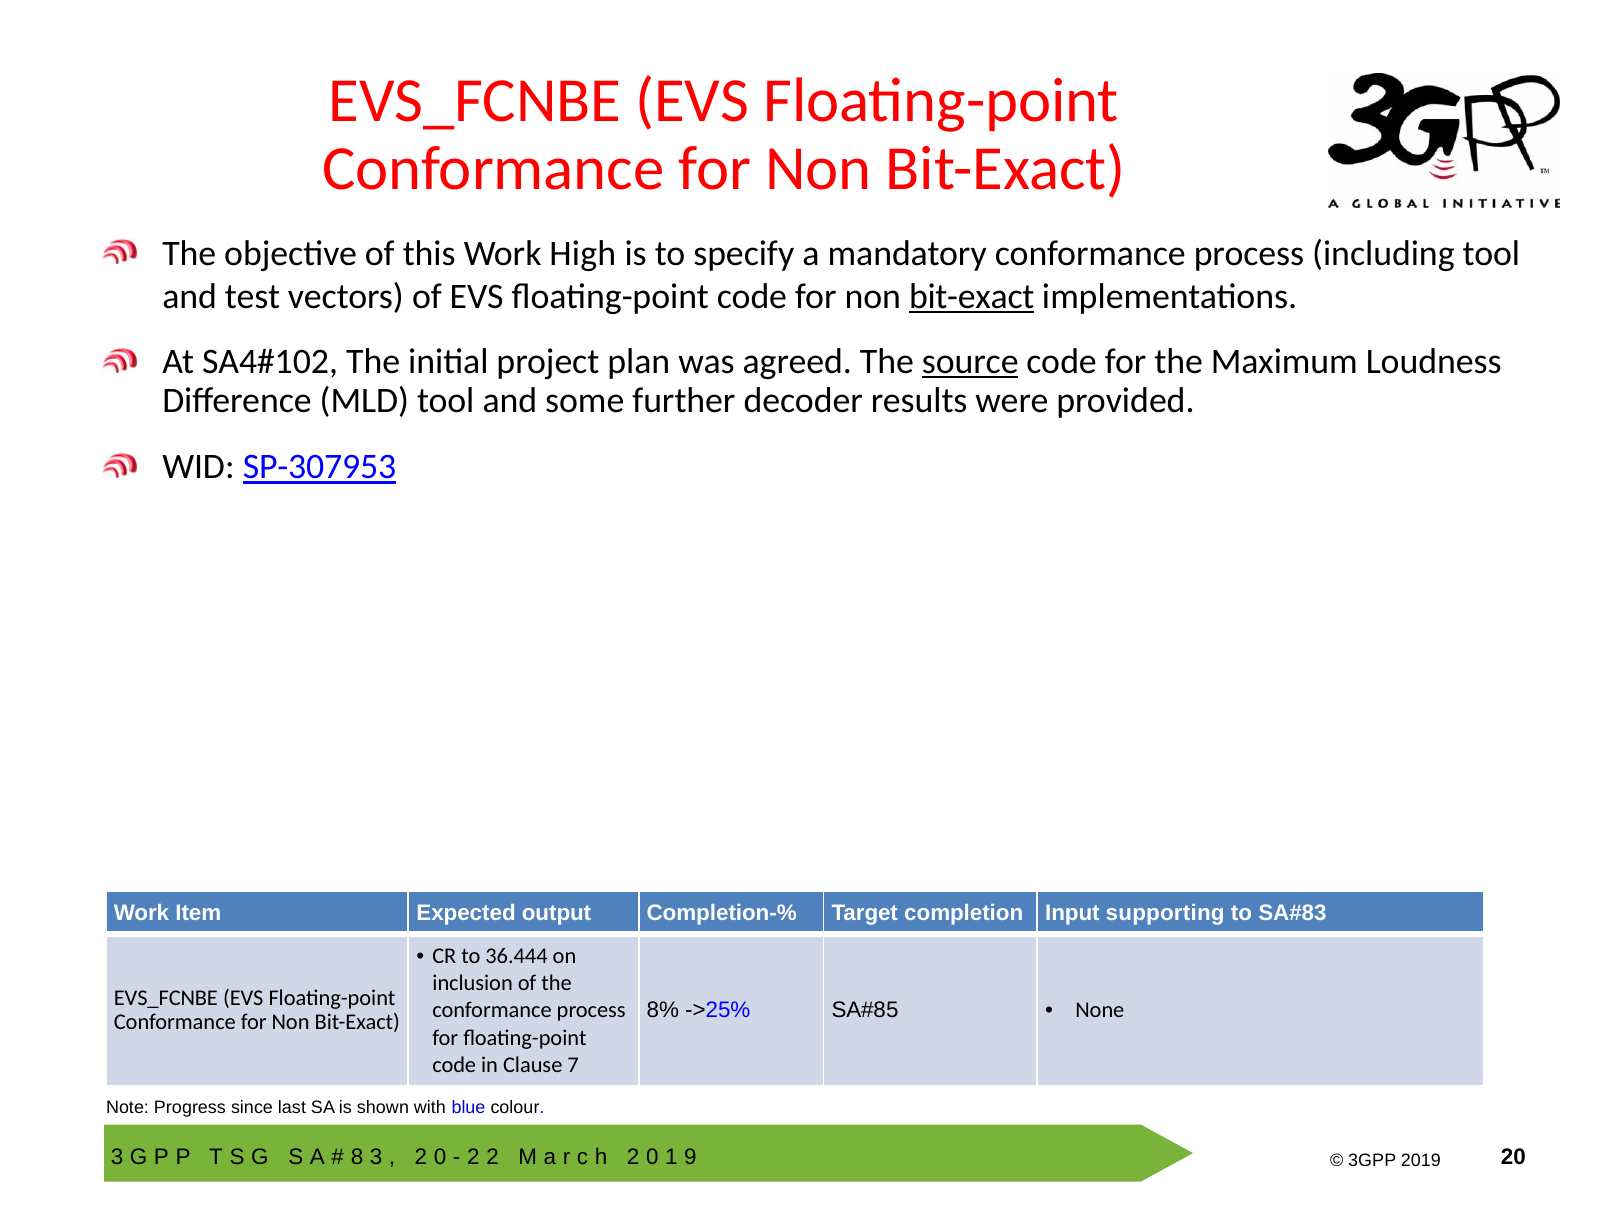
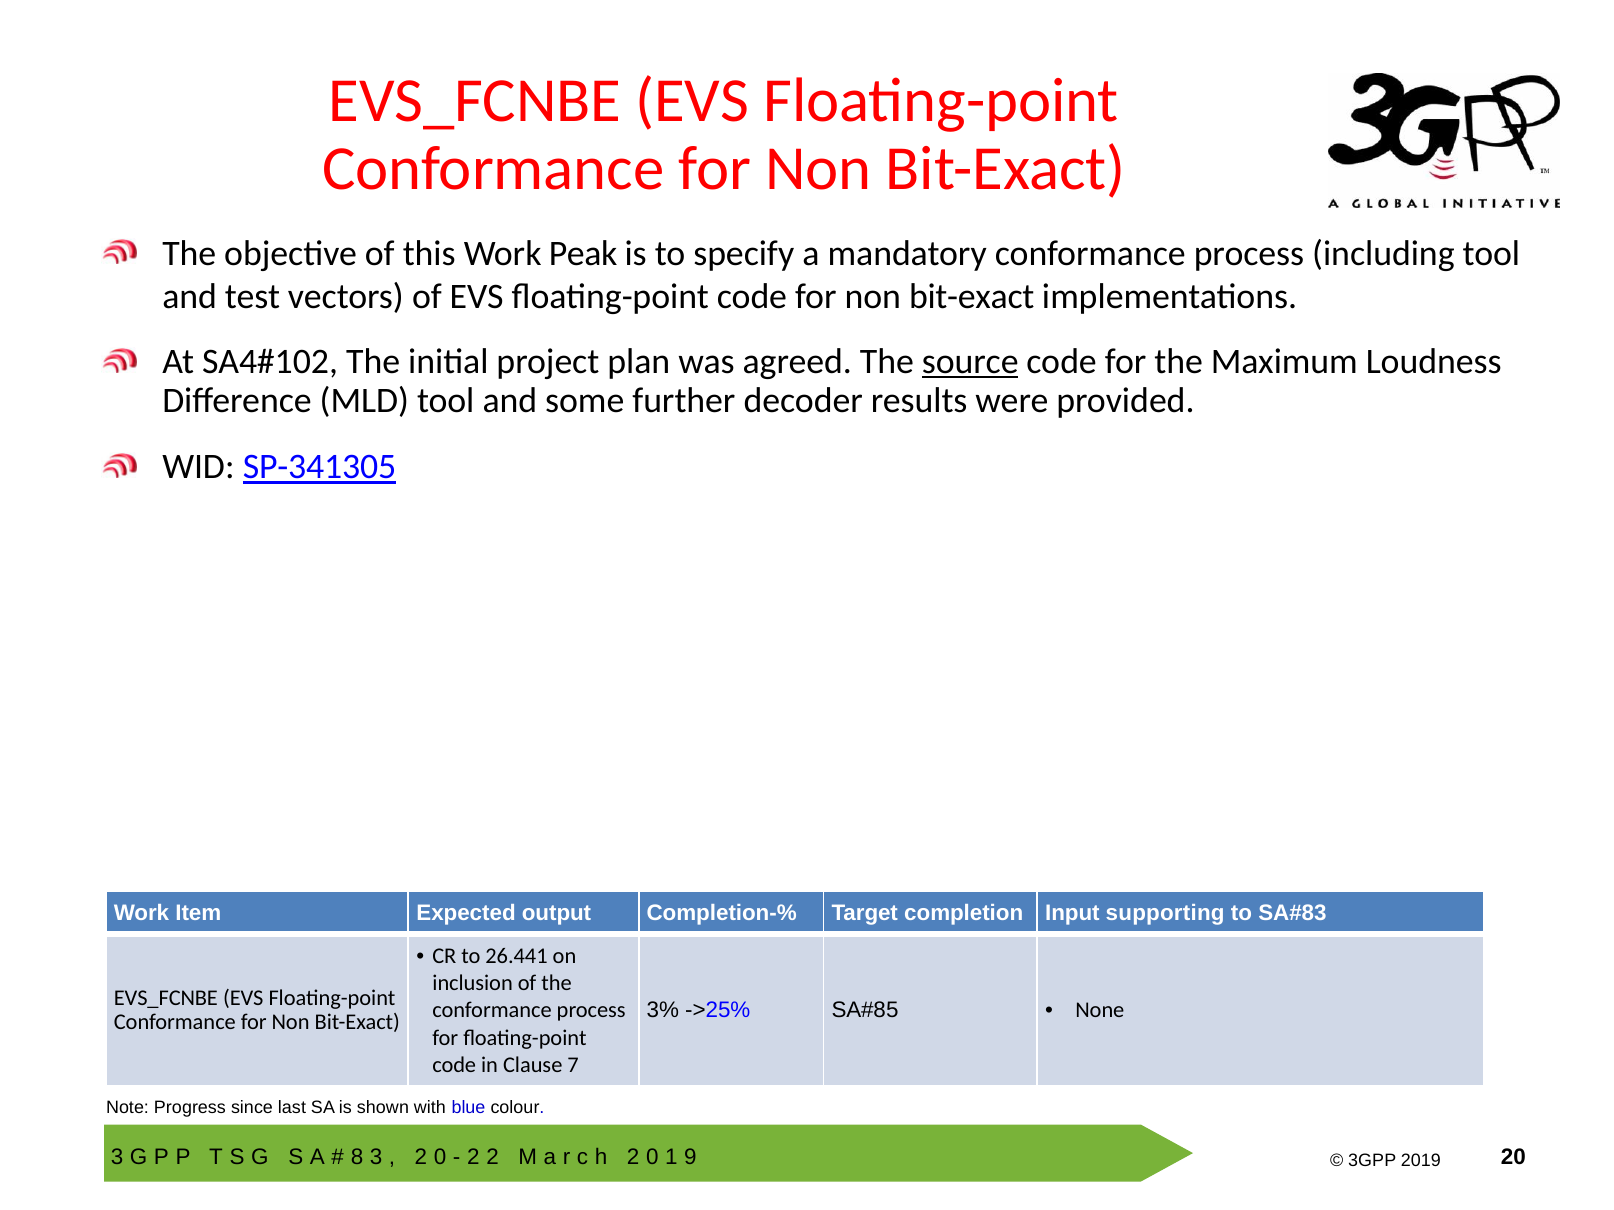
High: High -> Peak (583, 254)
bit-exact underline: present -> none (972, 297)
SP-307953: SP-307953 -> SP-341305 (320, 467)
36.444: 36.444 -> 26.441 (517, 957)
8%: 8% -> 3% (663, 1010)
